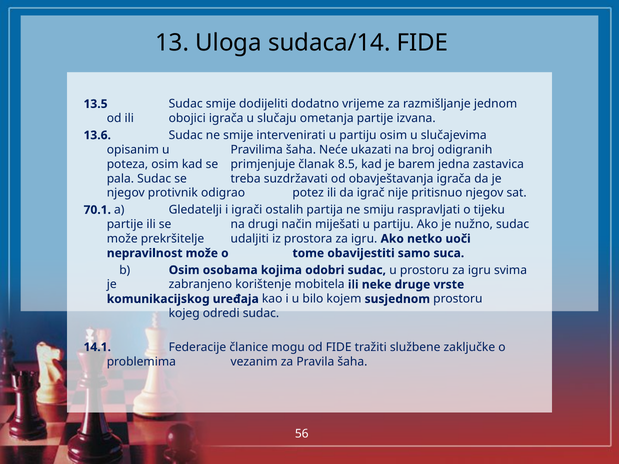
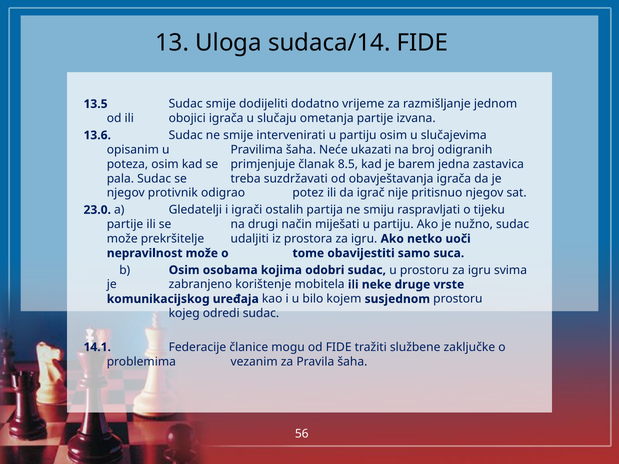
70.1: 70.1 -> 23.0 (97, 210)
